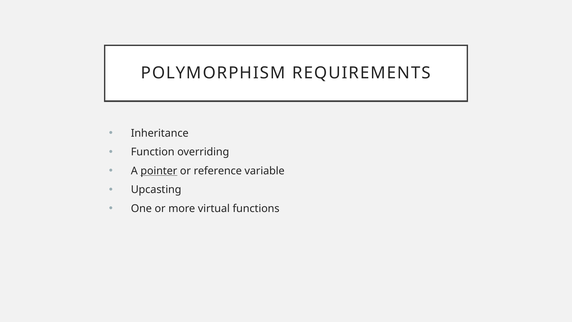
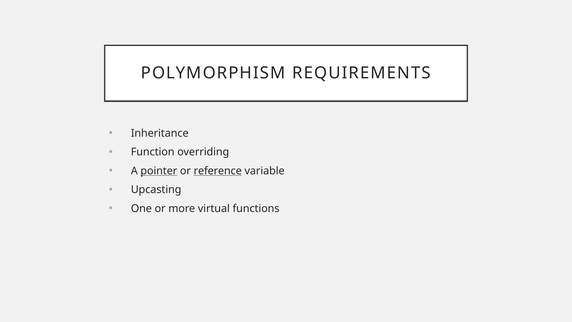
reference underline: none -> present (218, 171)
